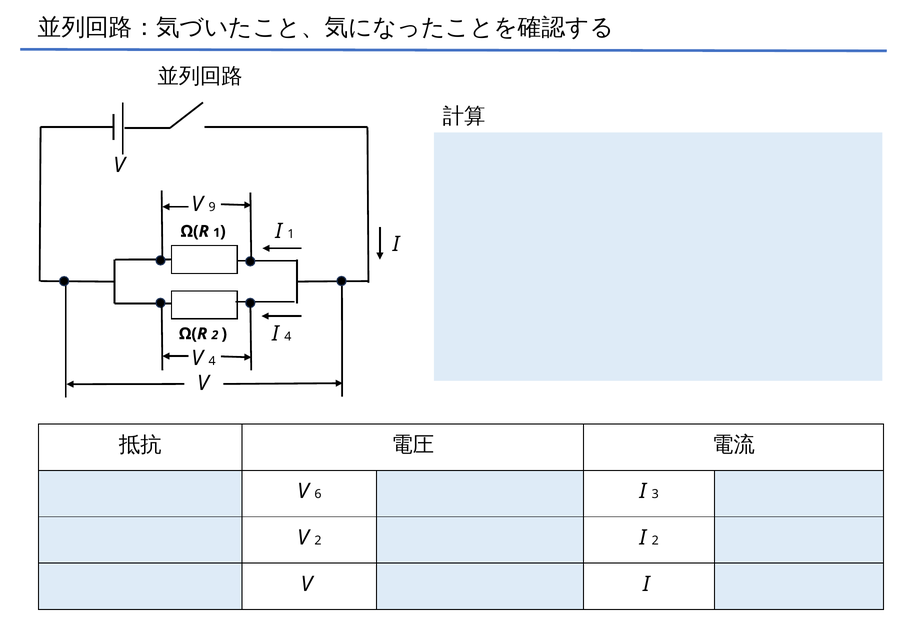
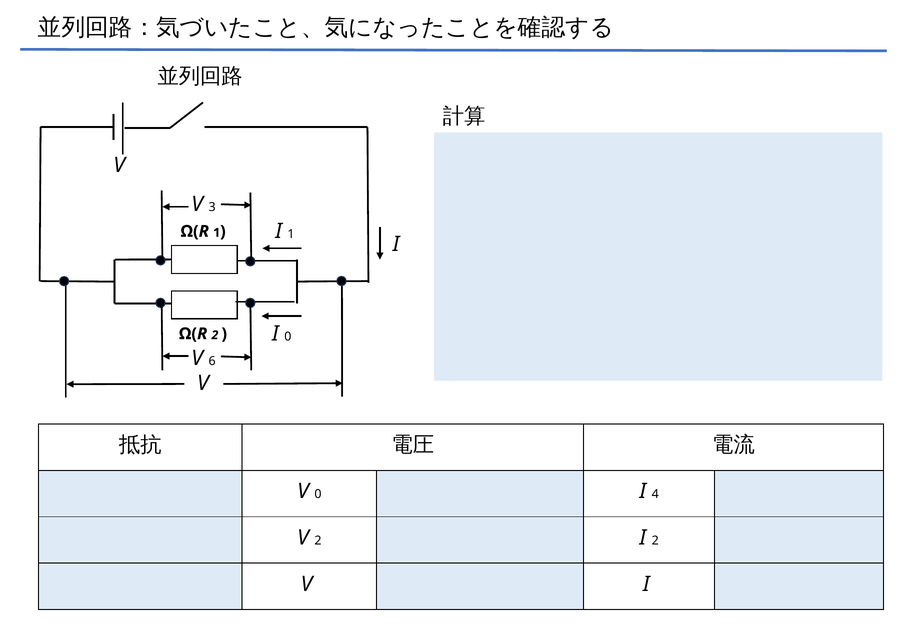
9: 9 -> 3 (212, 207)
I 4: 4 -> 0 (288, 337)
V 4: 4 -> 6 (212, 361)
V 6: 6 -> 0 (318, 495)
3: 3 -> 4 (655, 495)
